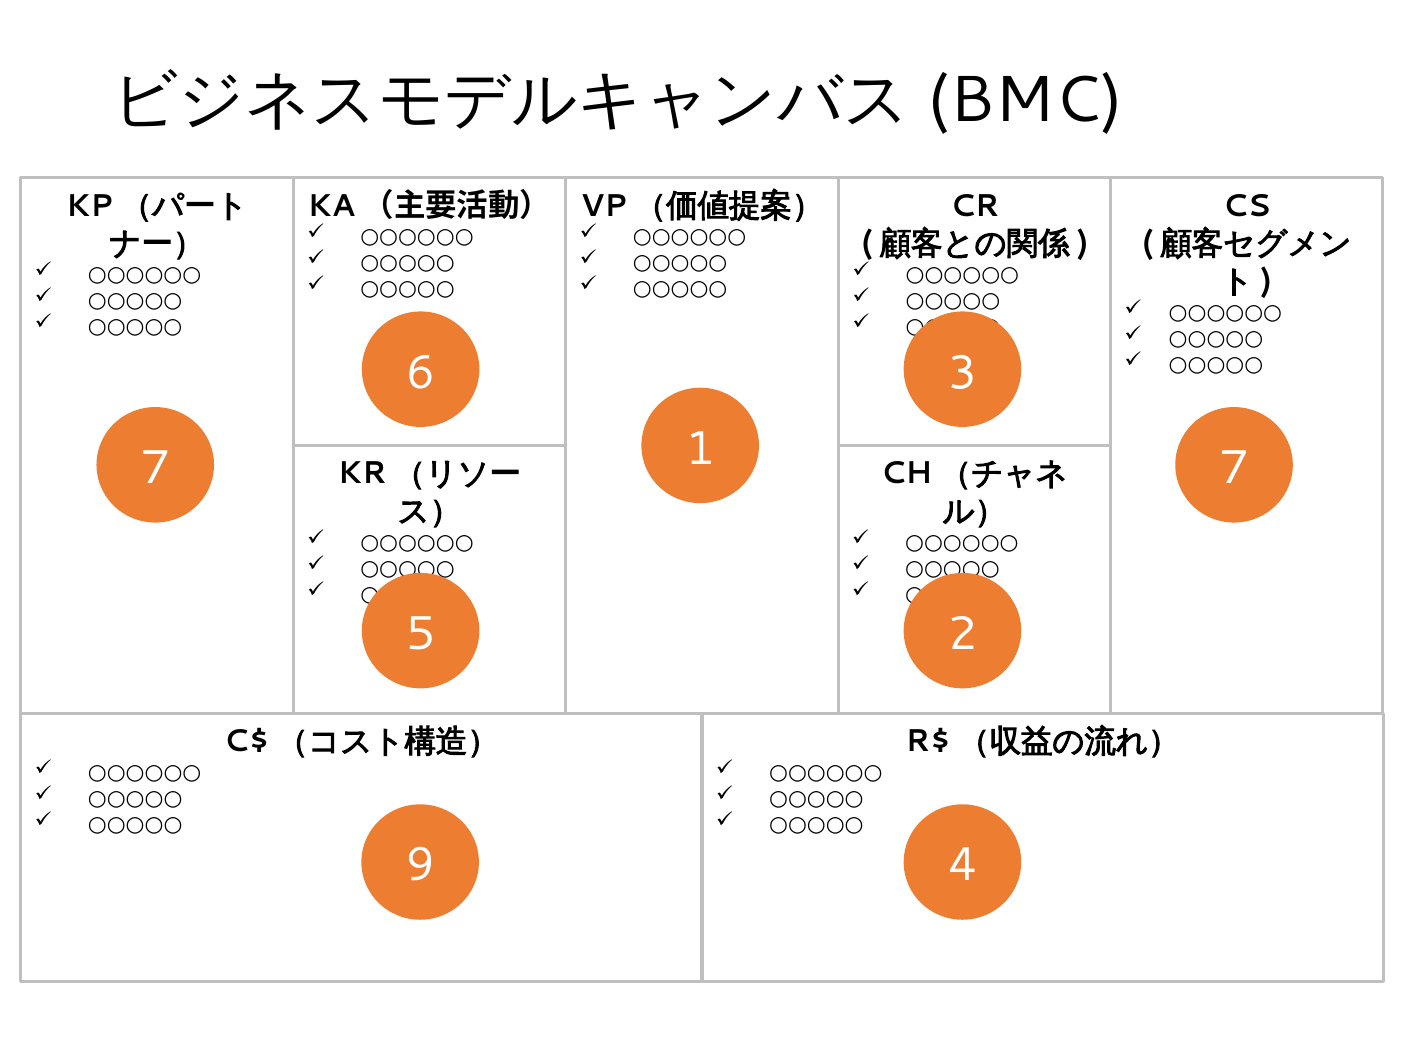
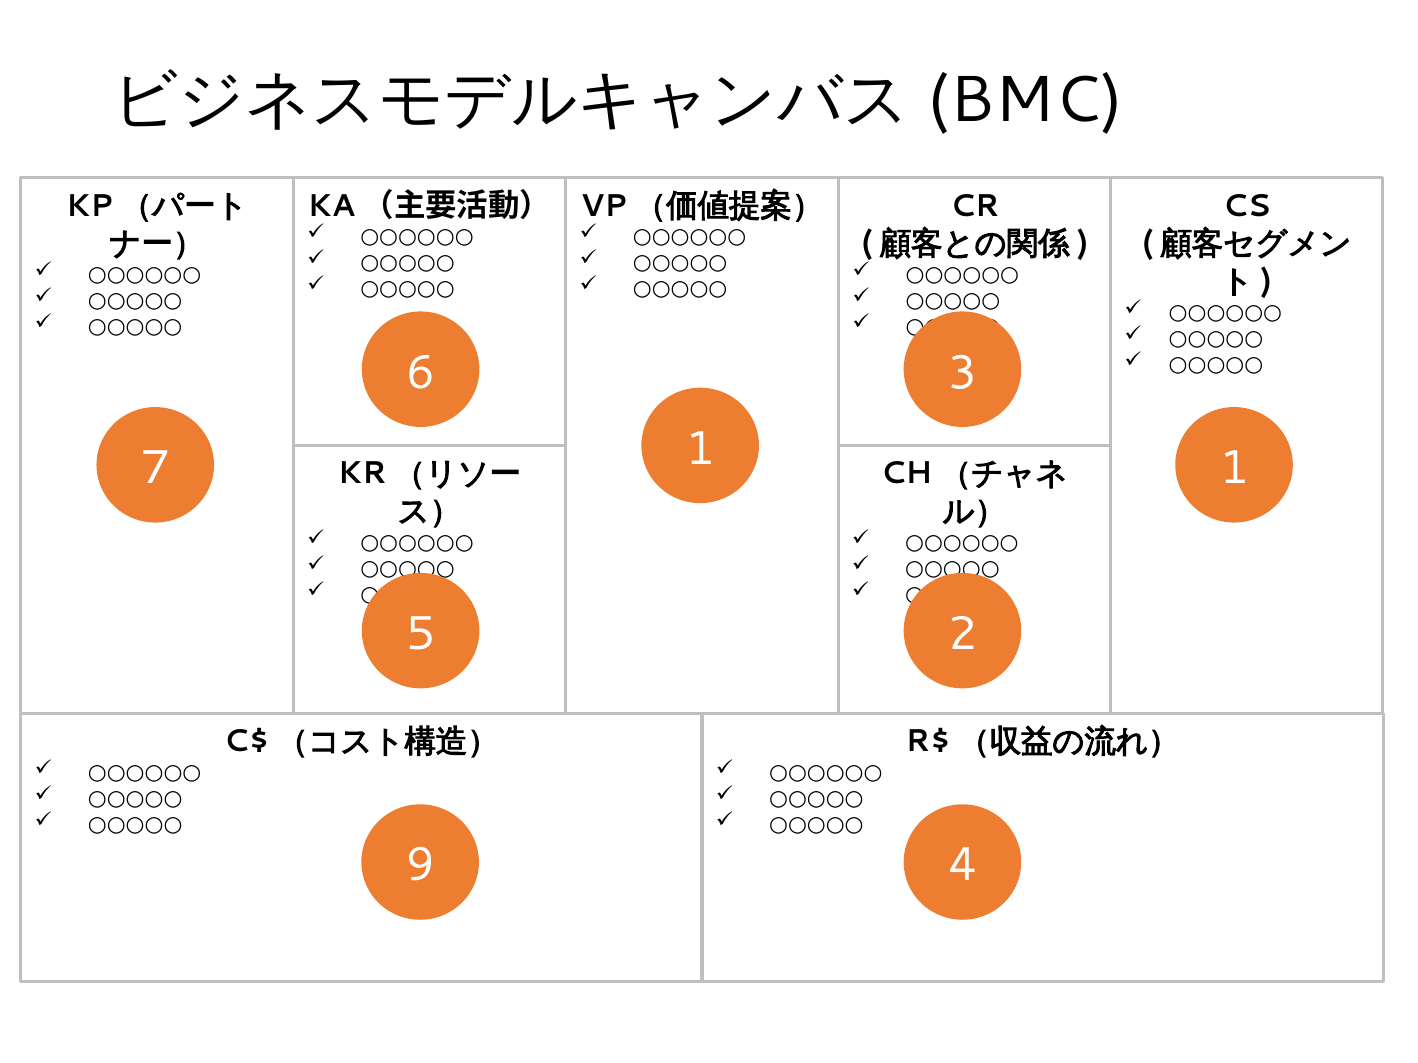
7 7: 7 -> 1 (1234, 468)
